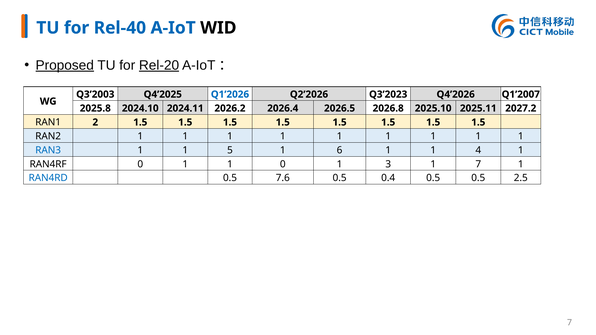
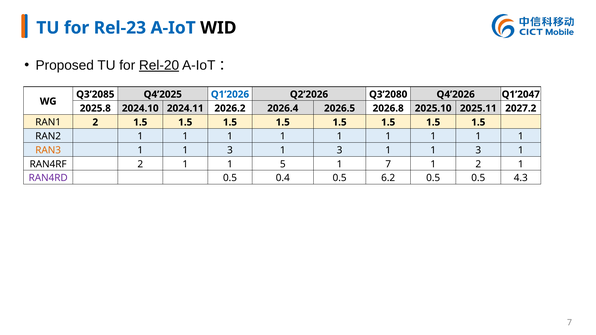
Rel-40: Rel-40 -> Rel-23 (120, 28)
Proposed underline: present -> none (65, 65)
Q3’2003: Q3’2003 -> Q3’2085 (95, 94)
Q3’2023: Q3’2023 -> Q3’2080 (388, 94)
Q1’2007: Q1’2007 -> Q1’2047 (521, 94)
RAN3 colour: blue -> orange (48, 150)
5: 5 -> 3 (230, 150)
6: 6 -> 3 (340, 150)
4: 4 -> 3 (478, 150)
RAN4RF 0: 0 -> 2 (140, 164)
1 0: 0 -> 5 (283, 164)
1 3: 3 -> 7 (388, 164)
1 7: 7 -> 2 (478, 164)
RAN4RD colour: blue -> purple (48, 178)
7.6: 7.6 -> 0.4 (283, 178)
0.4: 0.4 -> 6.2 (388, 178)
2.5: 2.5 -> 4.3 (521, 178)
